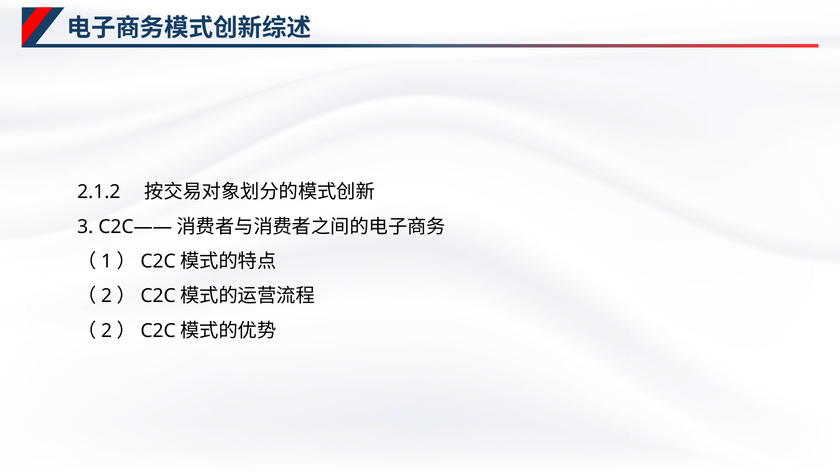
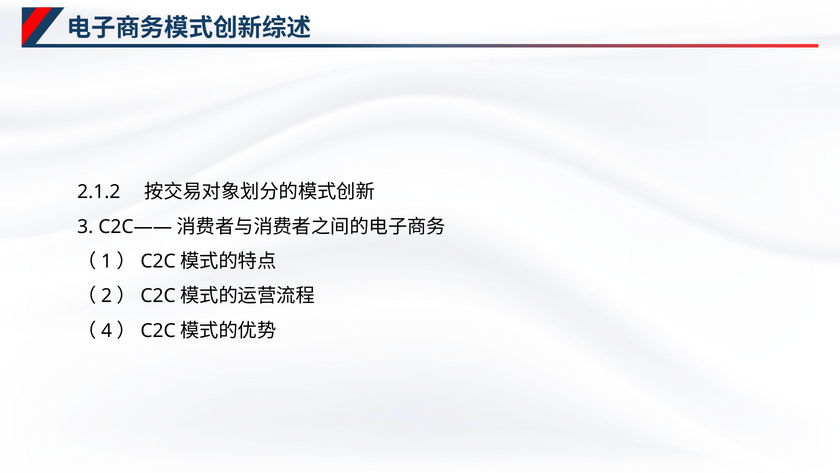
2: 2 -> 4 (107, 330)
